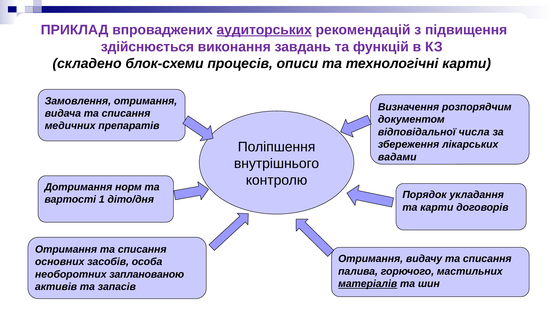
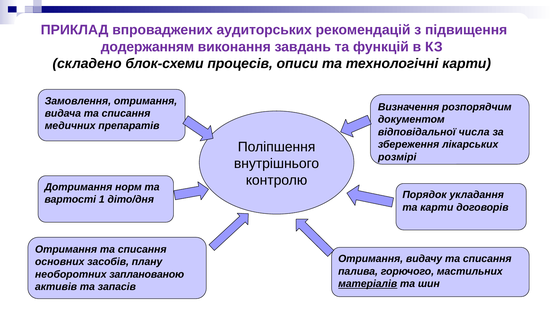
аудиторських underline: present -> none (264, 30)
здійснюється: здійснюється -> додержанням (147, 47)
вадами: вадами -> розмірі (397, 157)
особа: особа -> плану (147, 261)
